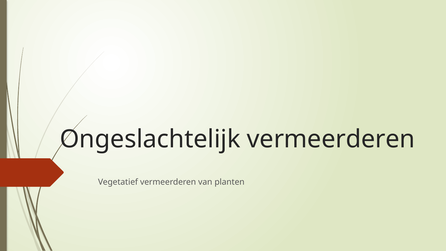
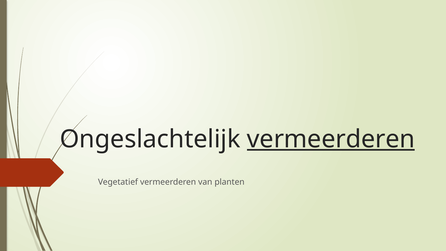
vermeerderen underline: none -> present (331, 139)
